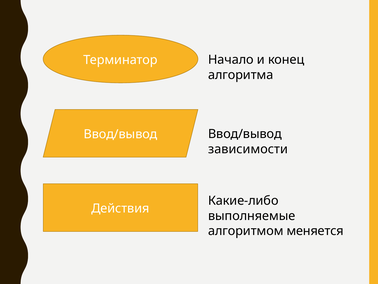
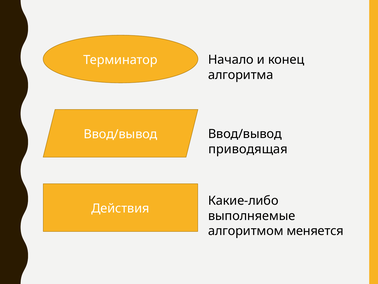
зависимости: зависимости -> приводящая (248, 149)
